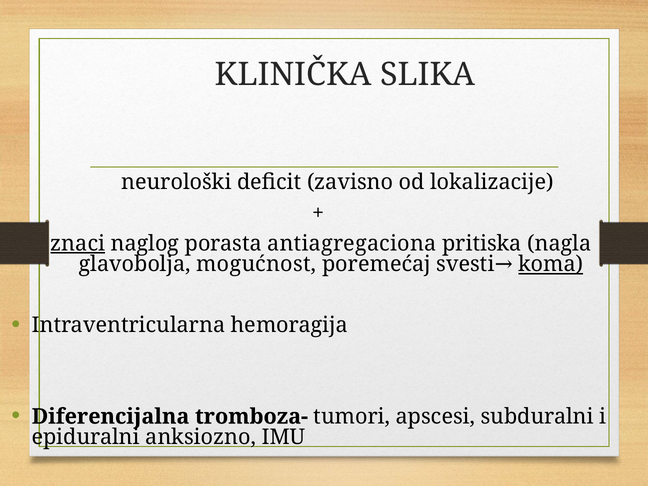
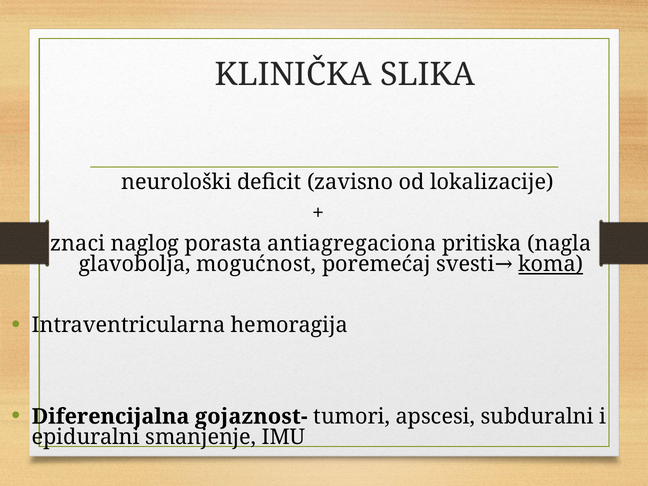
znaci underline: present -> none (78, 244)
tromboza-: tromboza- -> gojaznost- (251, 417)
anksiozno: anksiozno -> smanjenje (201, 437)
